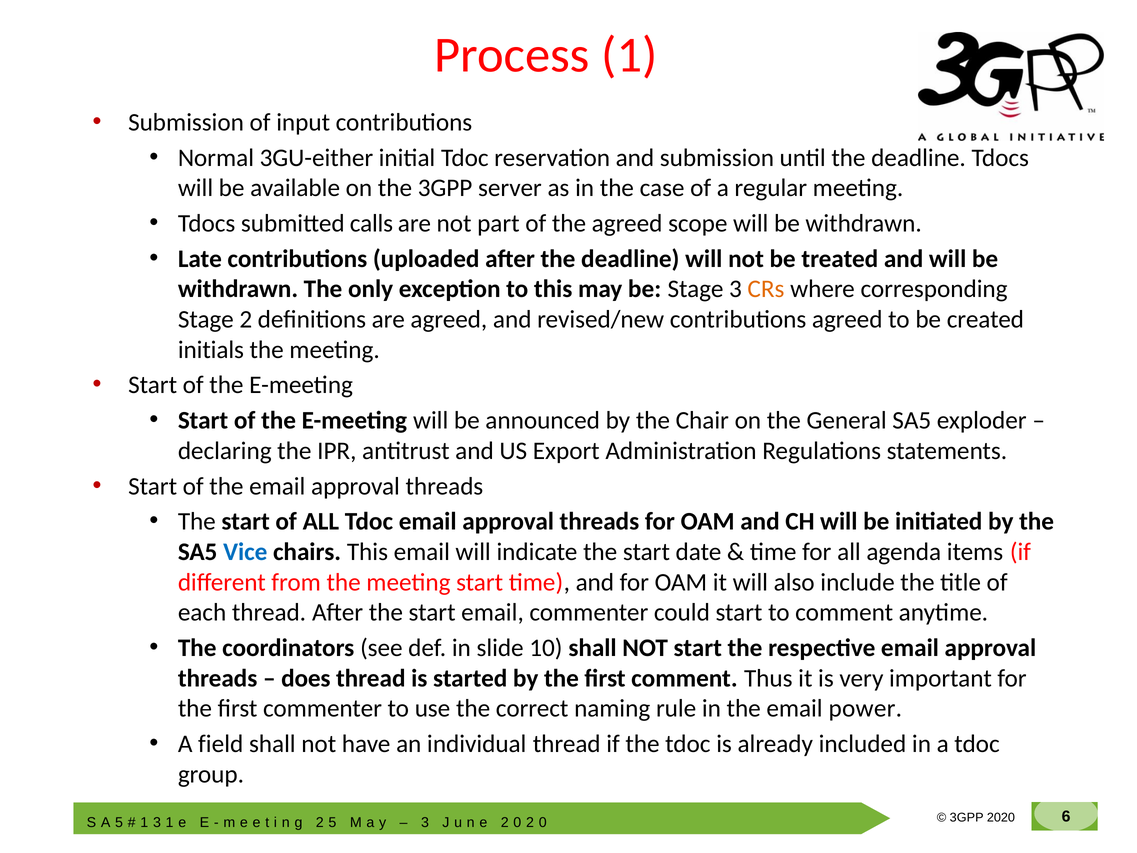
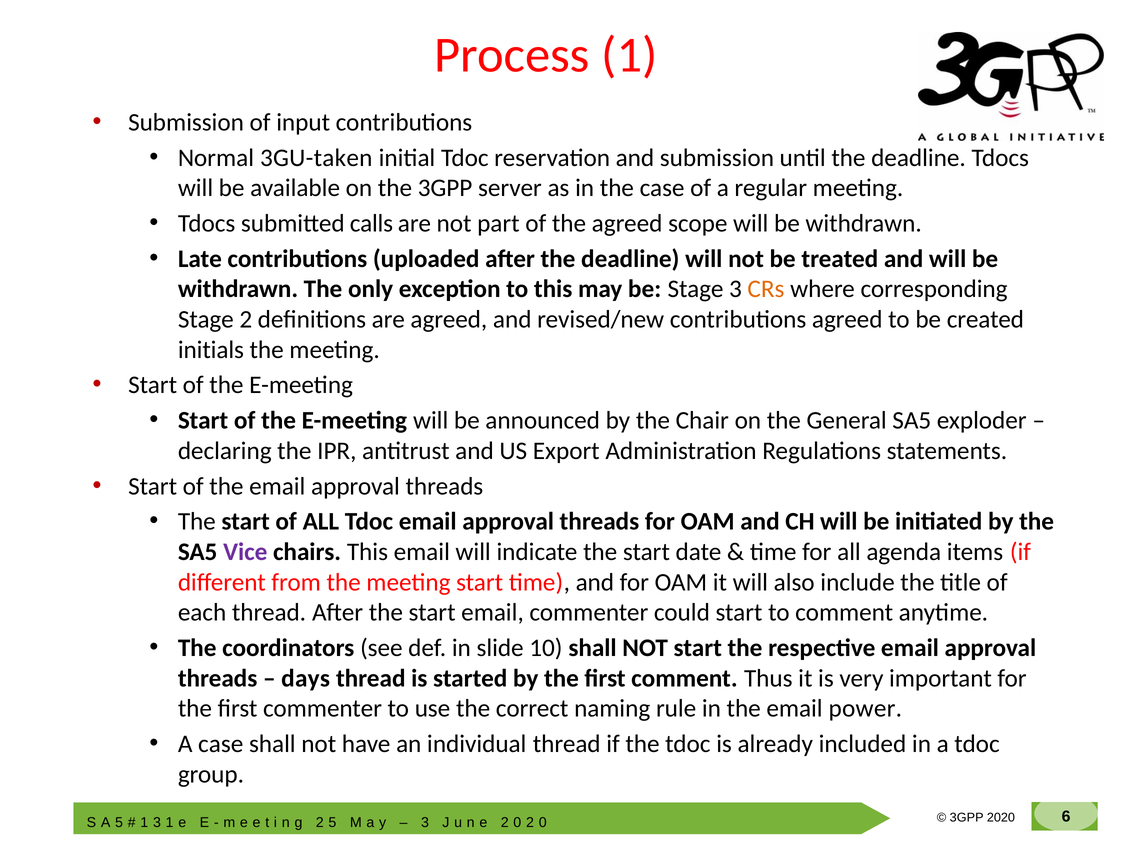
3GU-either: 3GU-either -> 3GU-taken (316, 158)
Vice colour: blue -> purple (245, 552)
does: does -> days (306, 678)
A field: field -> case (221, 744)
